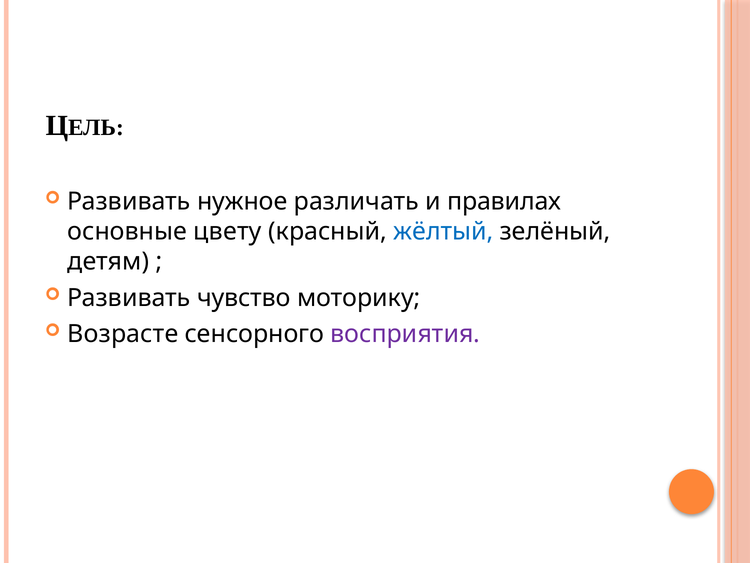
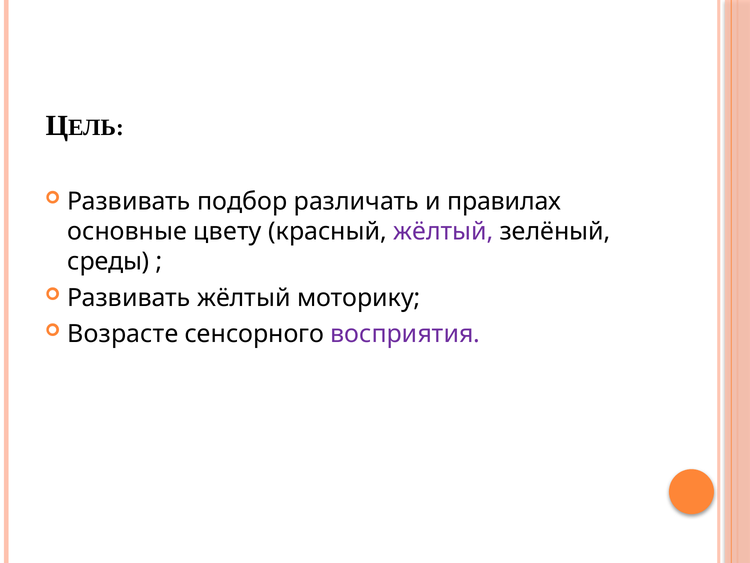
нужное: нужное -> подбор (242, 201)
жёлтый colour: blue -> purple (443, 231)
детям: детям -> среды (108, 261)
Развивать чувство: чувство -> жёлтый (244, 298)
